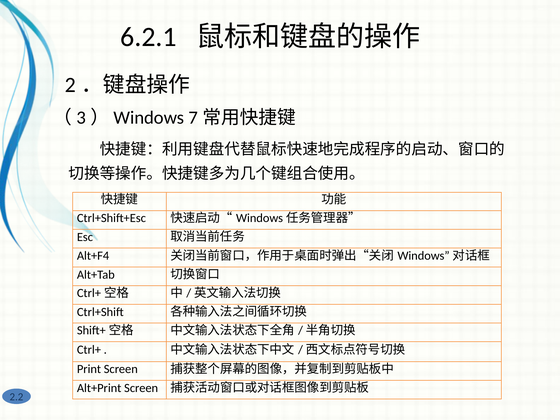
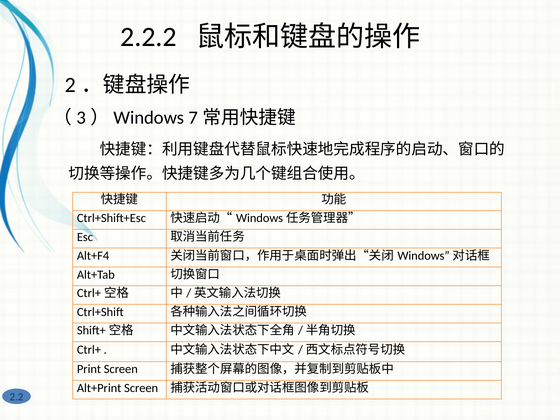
6.2.1: 6.2.1 -> 2.2.2 (149, 37)
